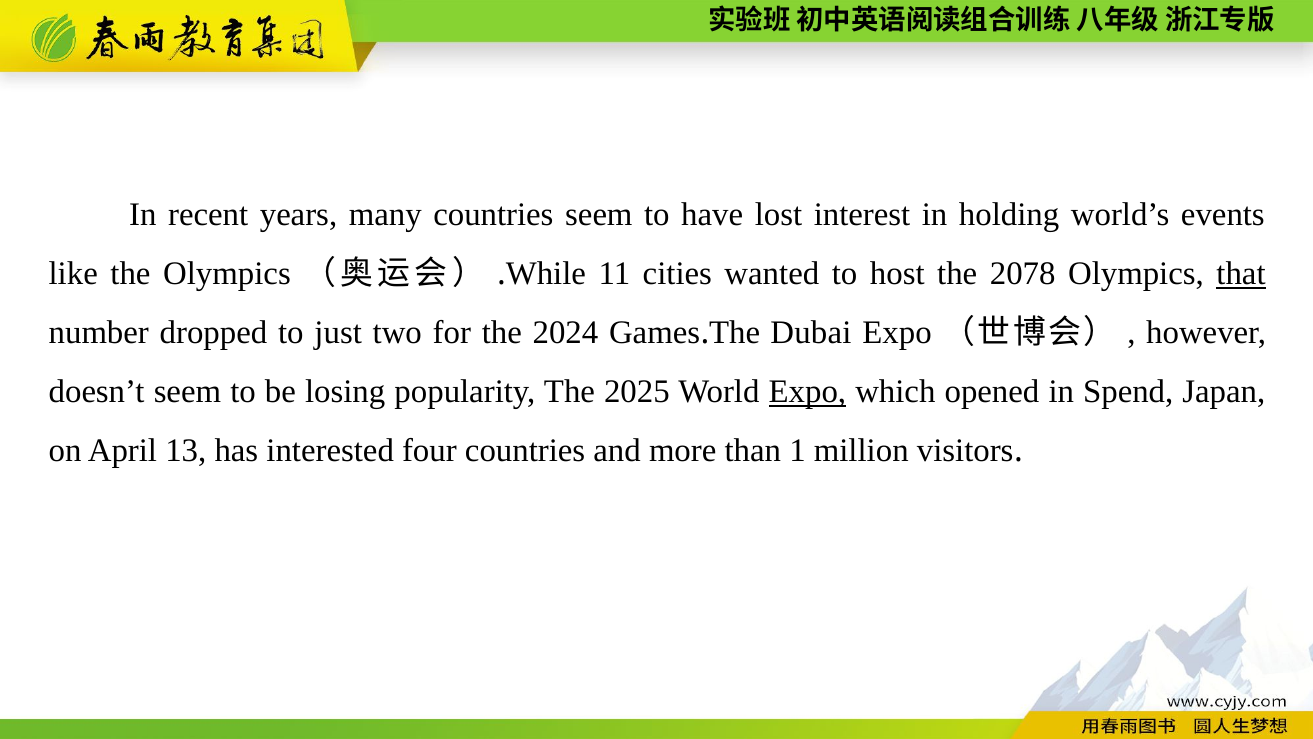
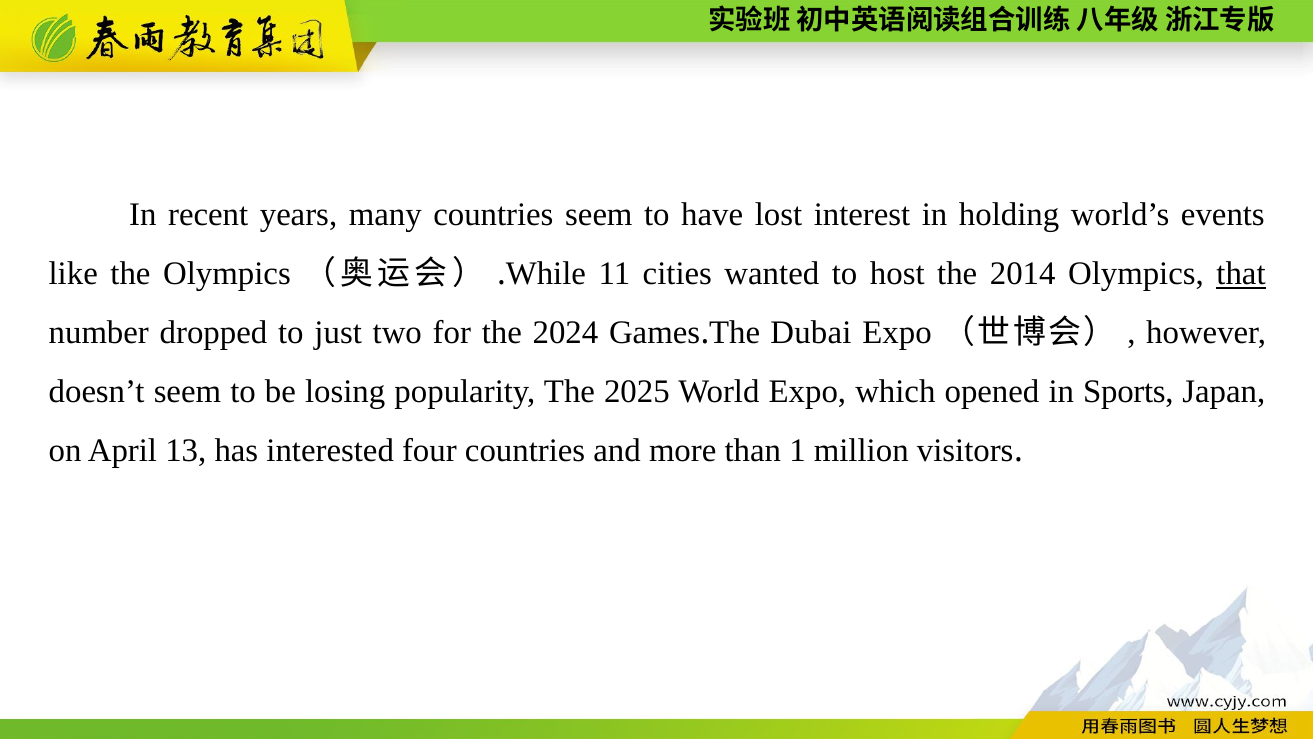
2078: 2078 -> 2014 (1023, 273)
Expo underline: present -> none (807, 392)
Spend: Spend -> Sports (1128, 392)
